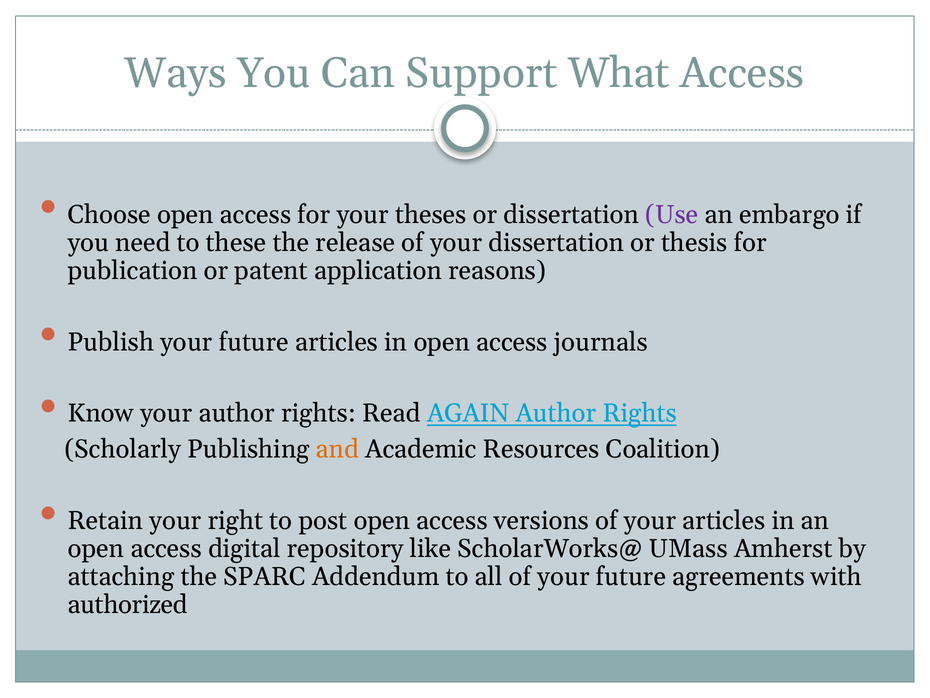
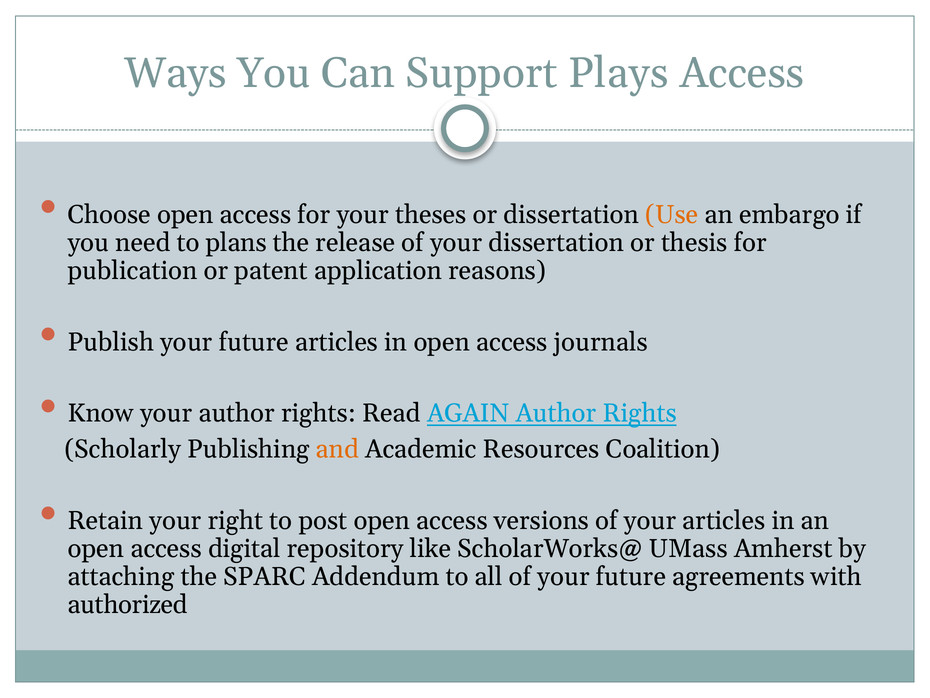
What: What -> Plays (618, 73)
Use colour: purple -> orange (672, 214)
these: these -> plans (236, 242)
